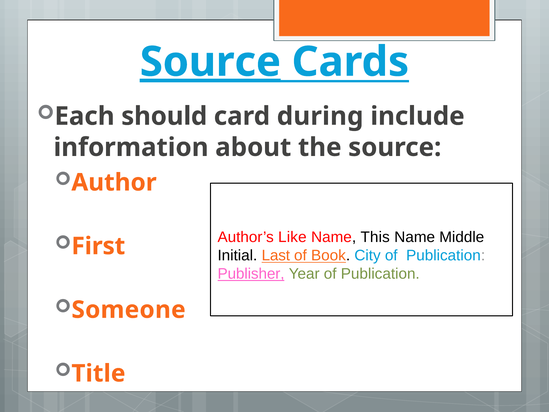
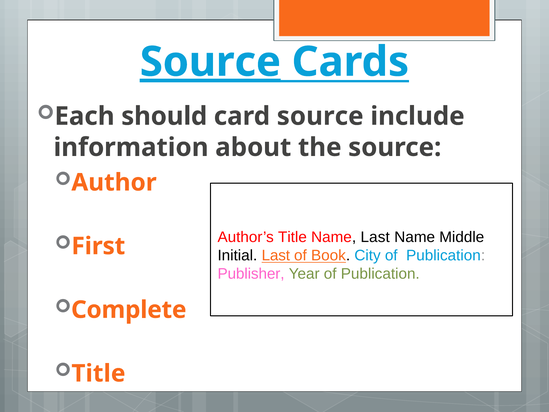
card during: during -> source (320, 116)
Author’s Like: Like -> Title (292, 237)
Name This: This -> Last (375, 237)
Publisher underline: present -> none (251, 274)
Someone: Someone -> Complete (129, 310)
